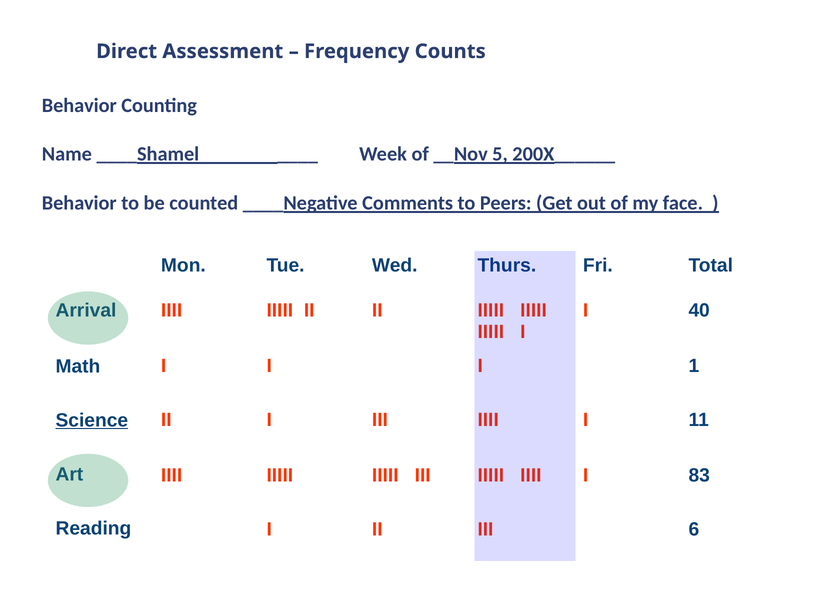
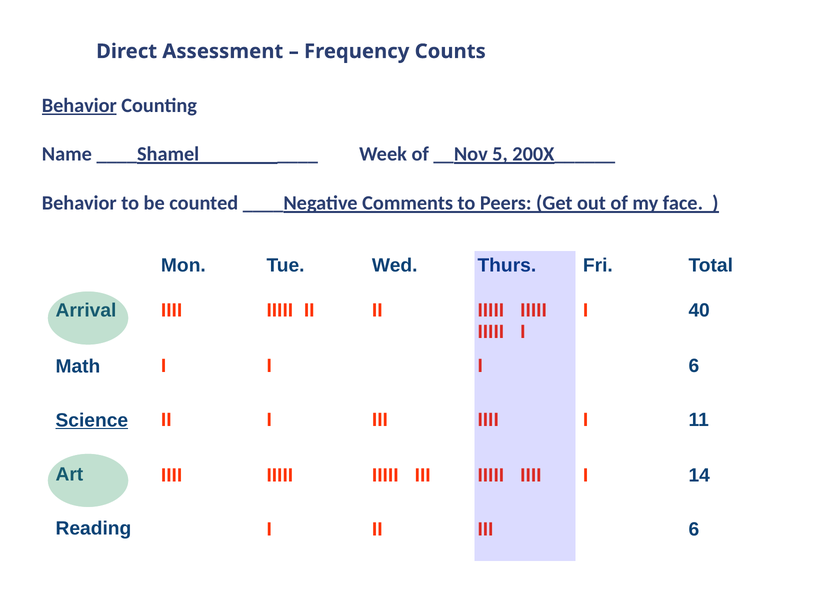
Behavior underline: none -> present (79, 106)
1: 1 -> 6 (694, 366)
83: 83 -> 14 (699, 476)
